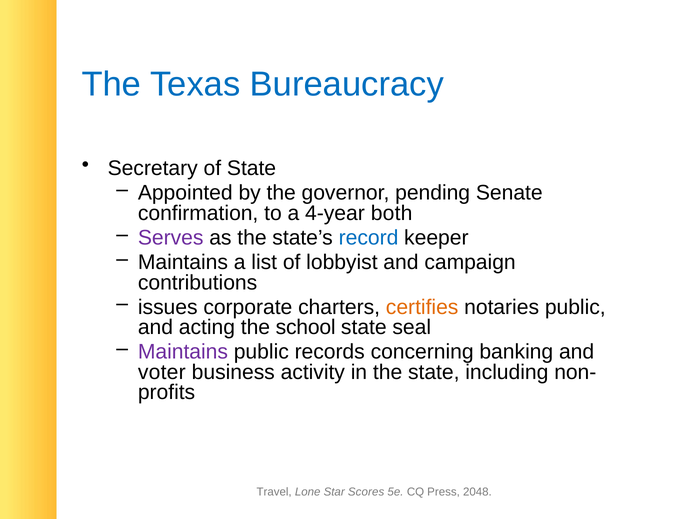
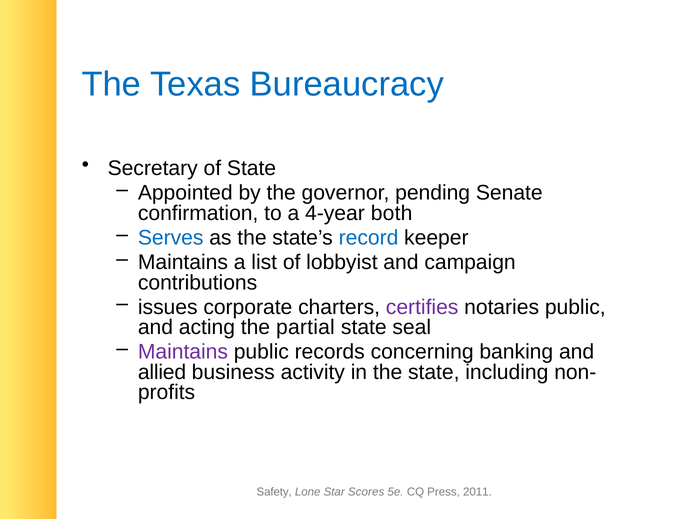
Serves colour: purple -> blue (171, 237)
certifies colour: orange -> purple (422, 307)
school: school -> partial (305, 327)
voter: voter -> allied (162, 372)
Travel: Travel -> Safety (274, 491)
2048: 2048 -> 2011 (477, 491)
